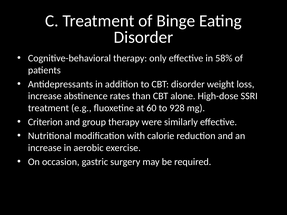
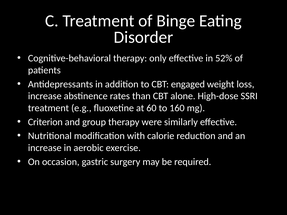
58%: 58% -> 52% (224, 58)
CBT disorder: disorder -> engaged (188, 84)
928: 928 -> 160 (177, 108)
